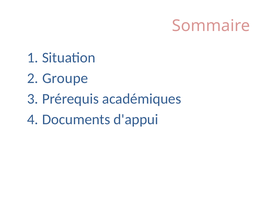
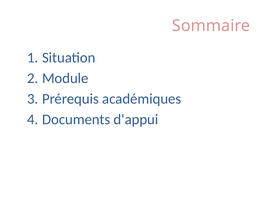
Groupe: Groupe -> Module (65, 78)
